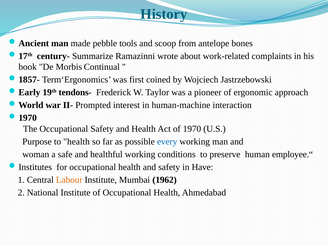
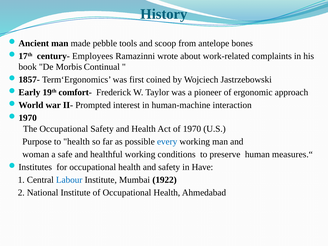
Summarize: Summarize -> Employees (93, 56)
tendons-: tendons- -> comfort- (75, 92)
employee.“: employee.“ -> measures.“ (292, 154)
Labour colour: orange -> blue (69, 180)
1962: 1962 -> 1922 (165, 180)
